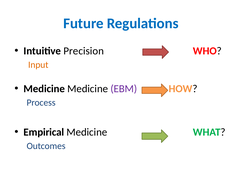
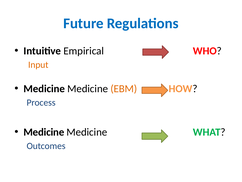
Precision: Precision -> Empirical (84, 51)
EBM colour: purple -> orange (124, 88)
Empirical: Empirical -> Medicine (44, 132)
